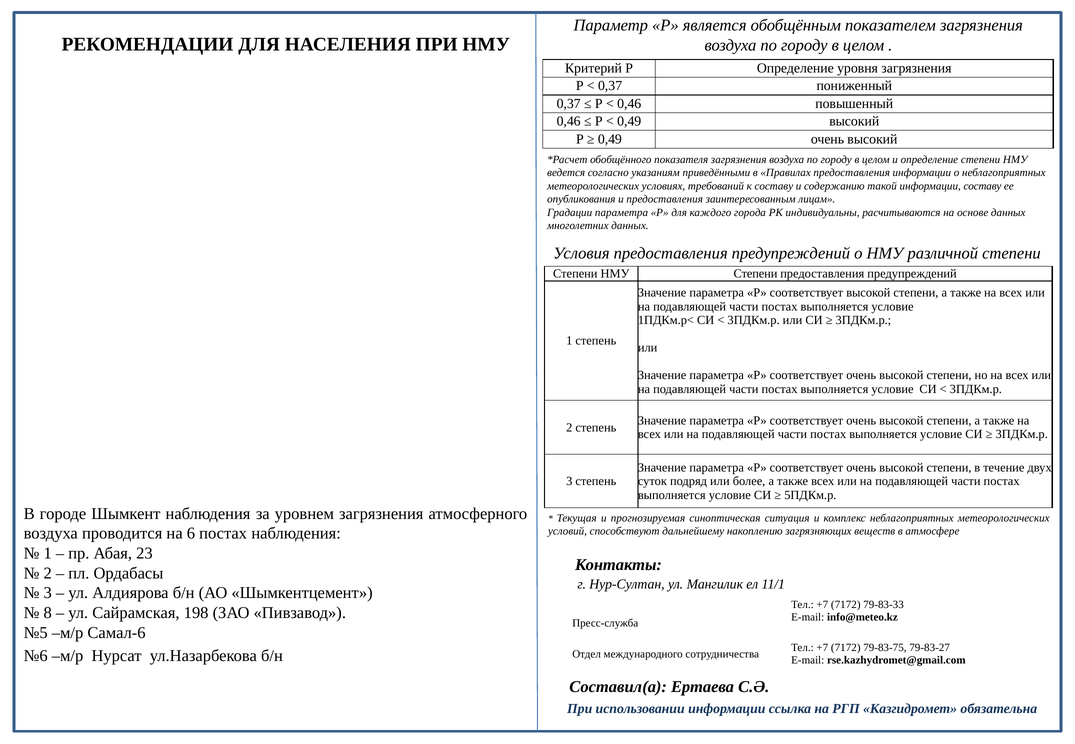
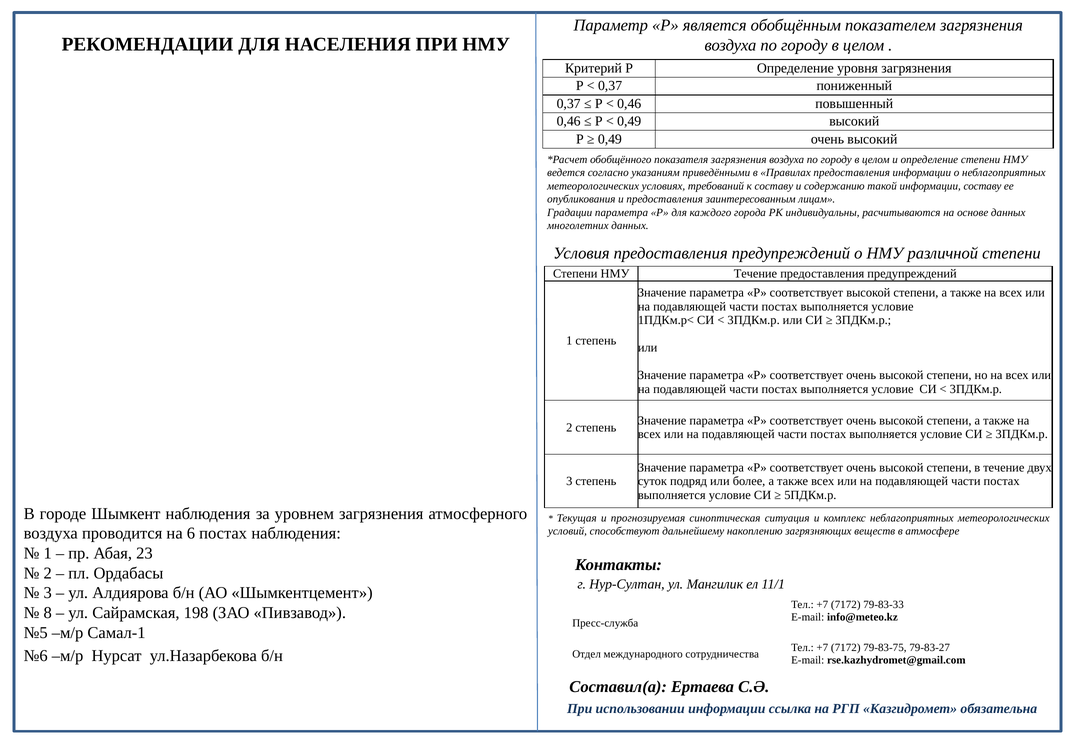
НМУ Степени: Степени -> Течение (755, 274)
Самал-6: Самал-6 -> Самал-1 (117, 633)
